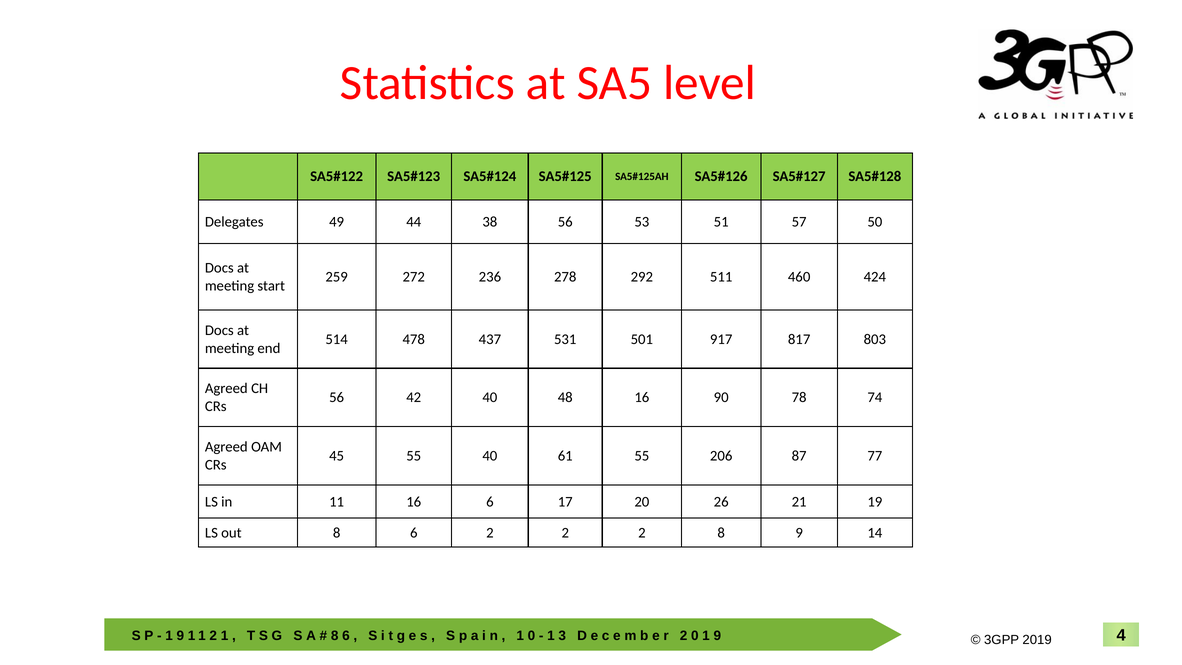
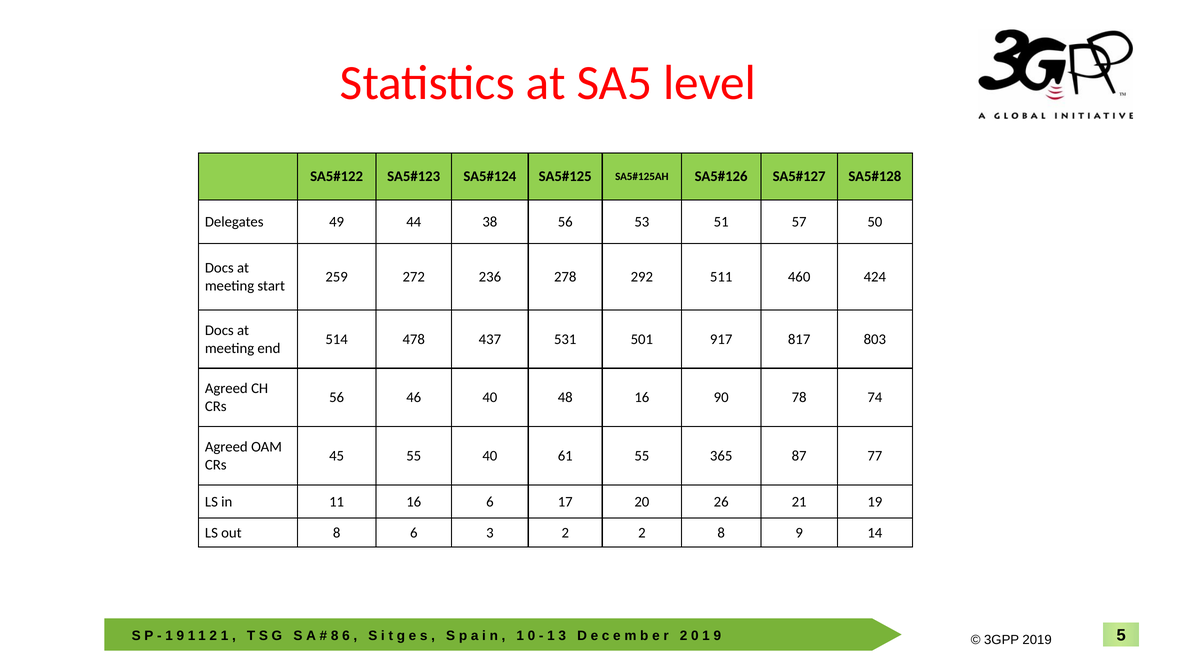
42: 42 -> 46 (414, 398)
206: 206 -> 365 (721, 456)
6 2: 2 -> 3 (490, 533)
4: 4 -> 5 (1121, 635)
